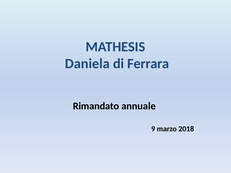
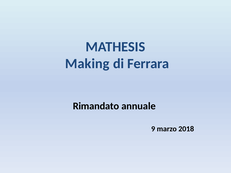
Daniela: Daniela -> Making (87, 64)
